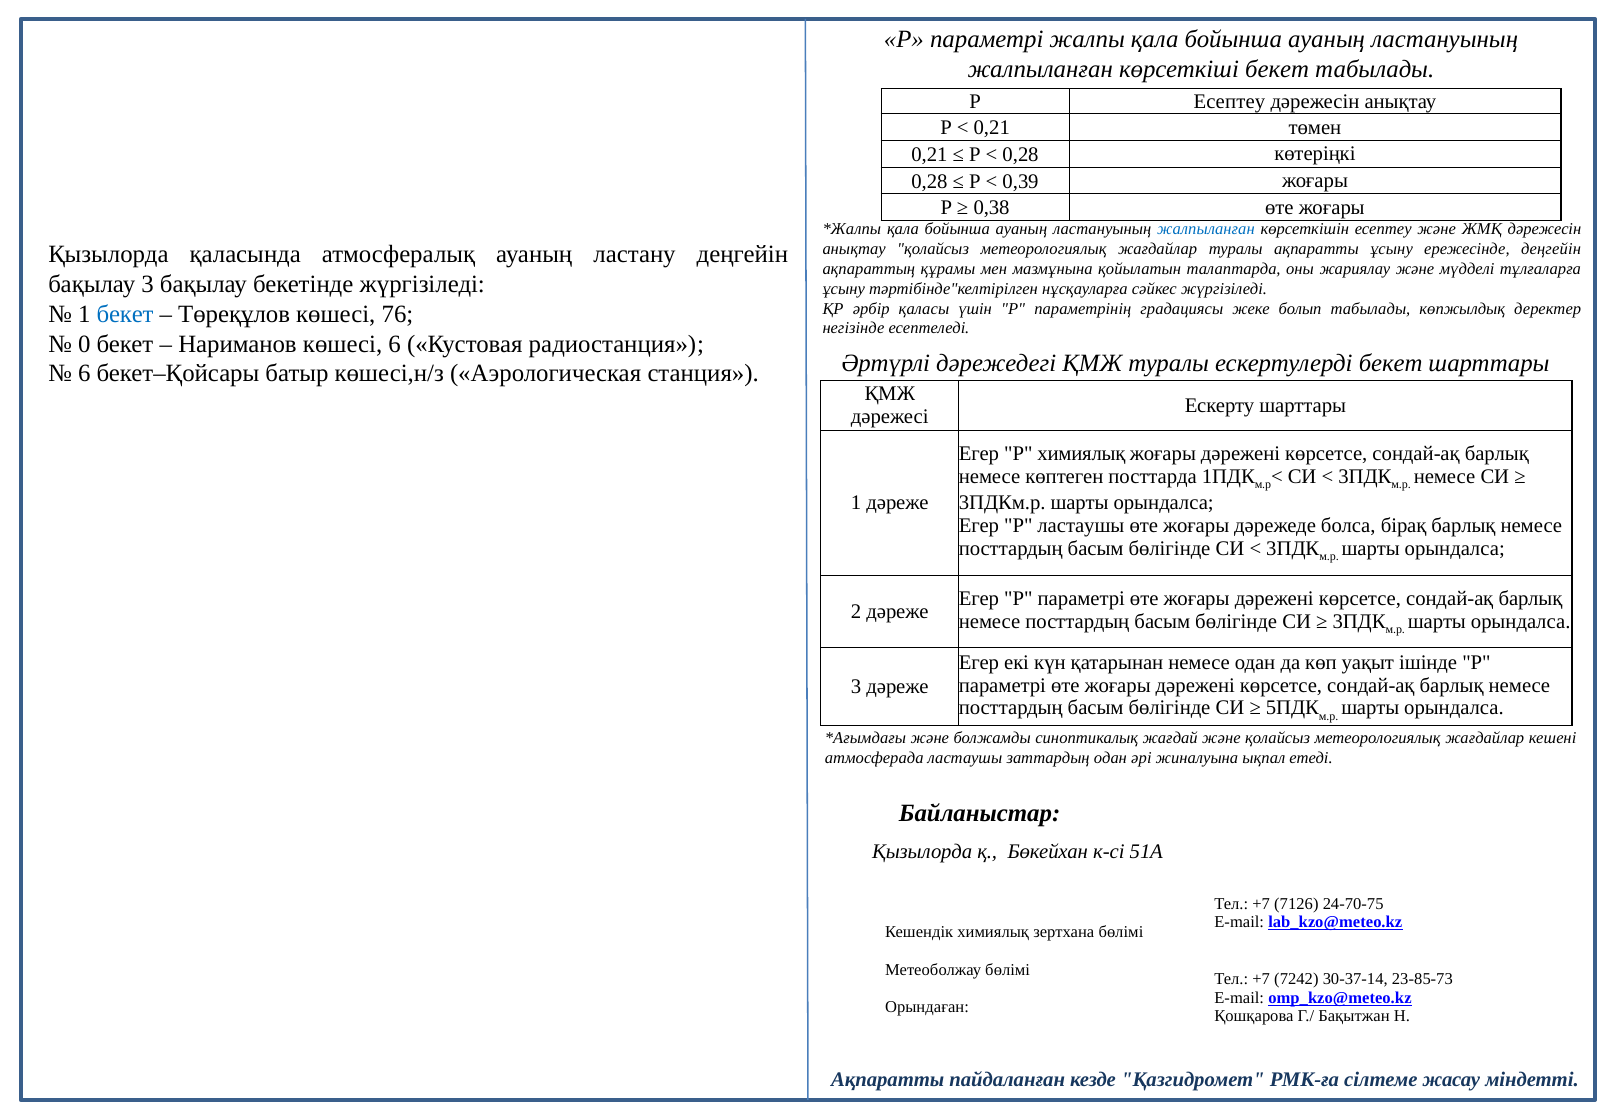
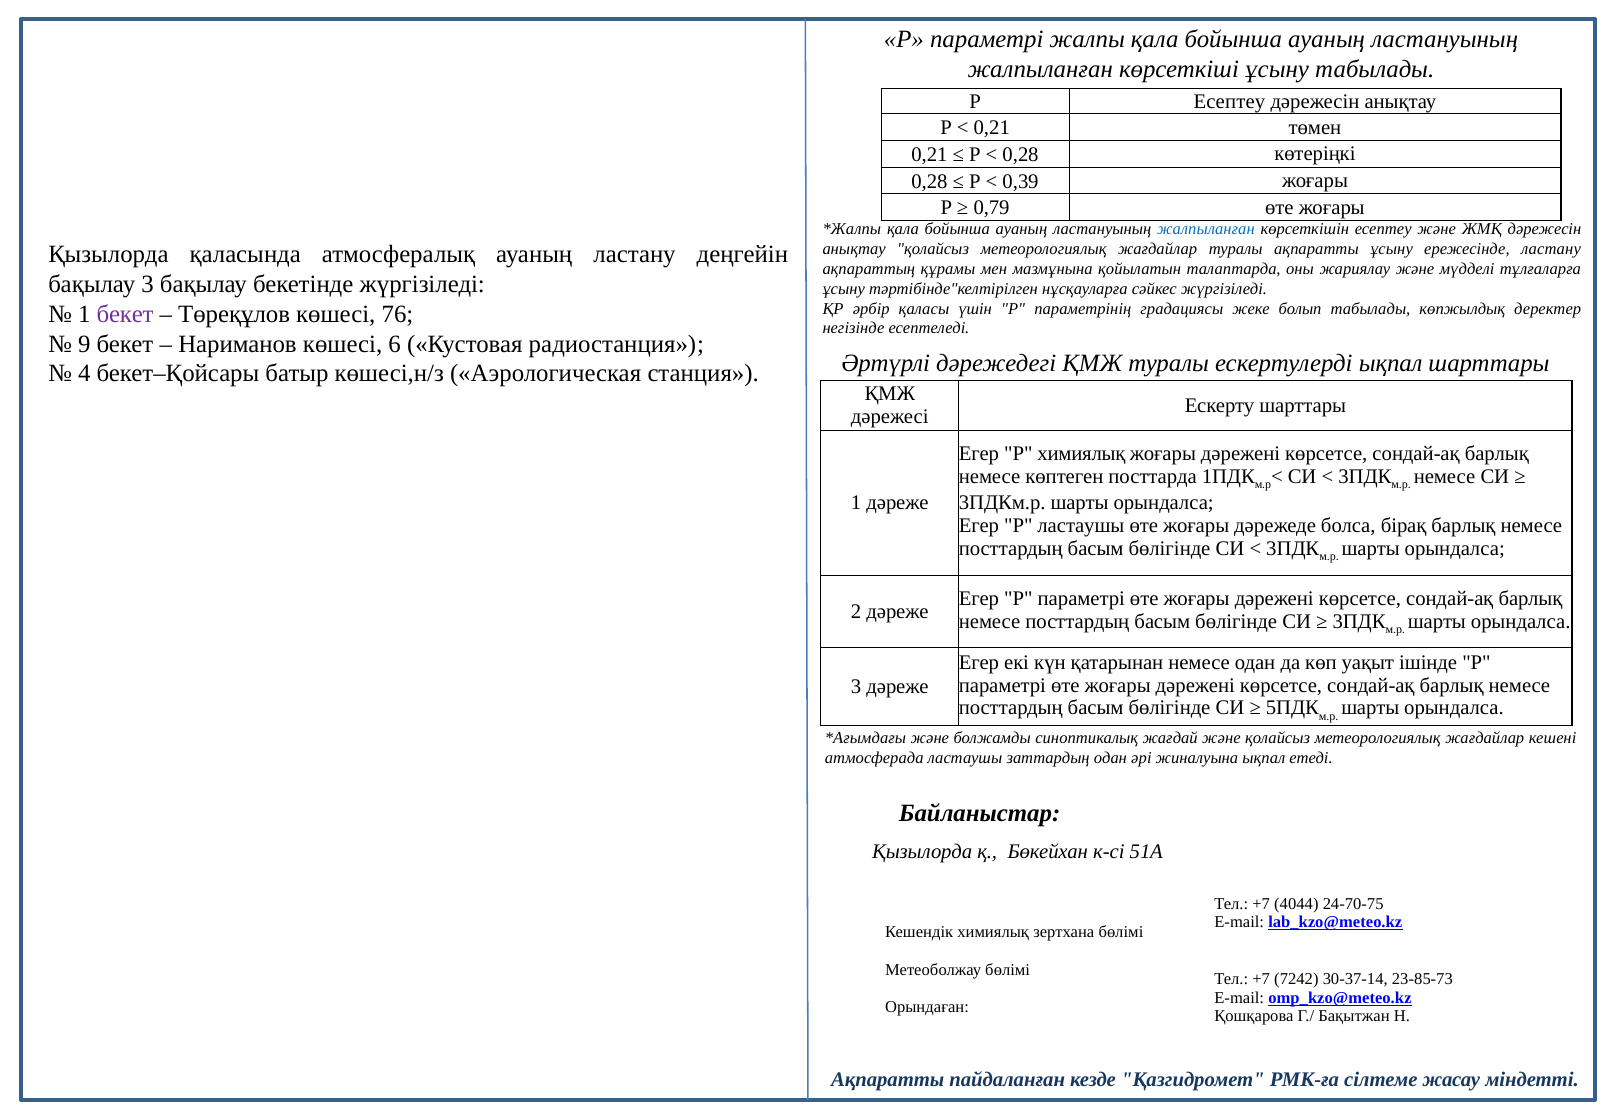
көрсеткіші бекет: бекет -> ұсыну (1277, 69)
0,38: 0,38 -> 0,79 (992, 208)
ережесінде деңгейін: деңгейін -> ластану (1551, 249)
бекет colour: blue -> purple (125, 314)
0: 0 -> 9 (84, 344)
ескертулерді бекет: бекет -> ықпал (1391, 364)
6: 6 -> 4 (84, 374)
7126: 7126 -> 4044 (1296, 904)
